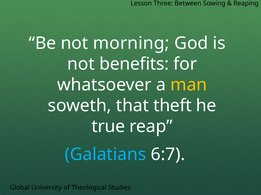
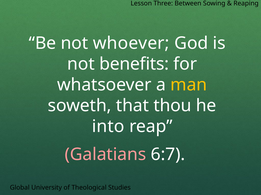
morning: morning -> whoever (131, 43)
theft: theft -> thou (172, 106)
true: true -> into (108, 127)
Galatians colour: light blue -> pink (105, 155)
